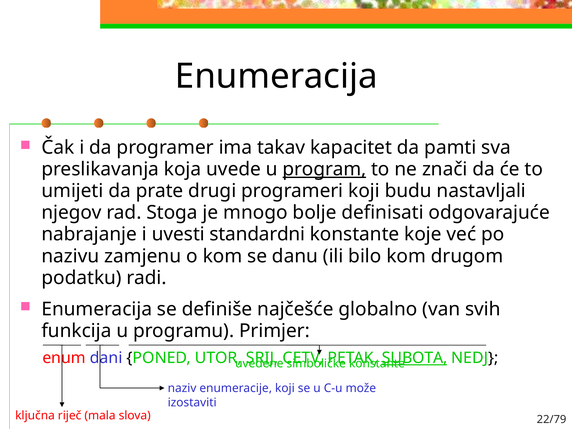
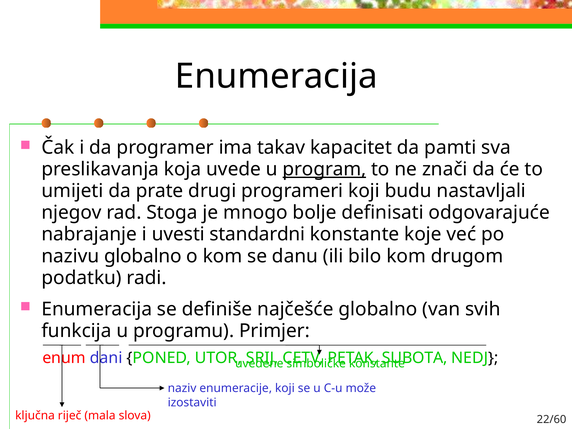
nazivu zamjenu: zamjenu -> globalno (143, 256)
SUBOTA underline: present -> none (415, 358)
22/79: 22/79 -> 22/60 (552, 419)
